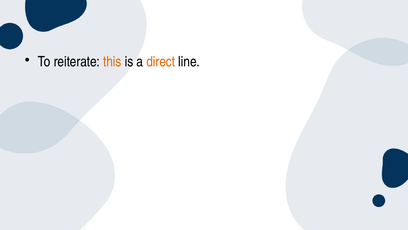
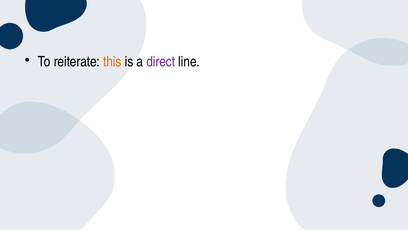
direct colour: orange -> purple (161, 62)
